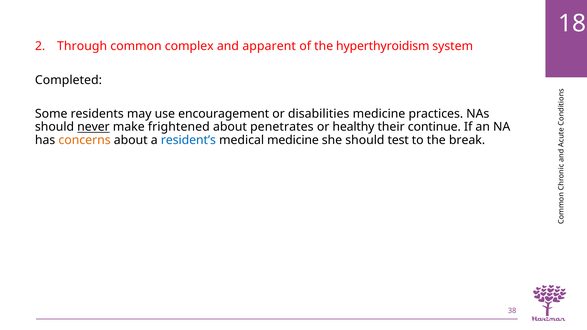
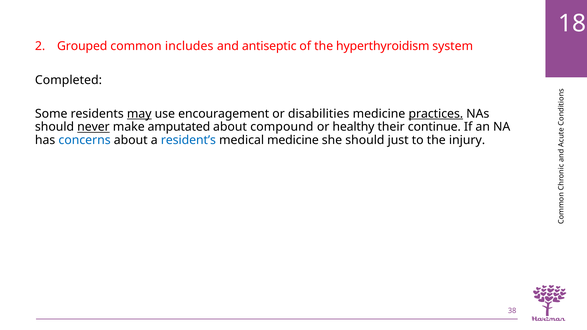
Through: Through -> Grouped (82, 46)
complex: complex -> includes (189, 46)
apparent: apparent -> antiseptic (269, 46)
may underline: none -> present (139, 114)
practices underline: none -> present (436, 114)
frightened: frightened -> amputated (179, 127)
penetrates: penetrates -> compound (282, 127)
concerns colour: orange -> blue (85, 140)
test: test -> just (398, 140)
break: break -> injury (467, 140)
